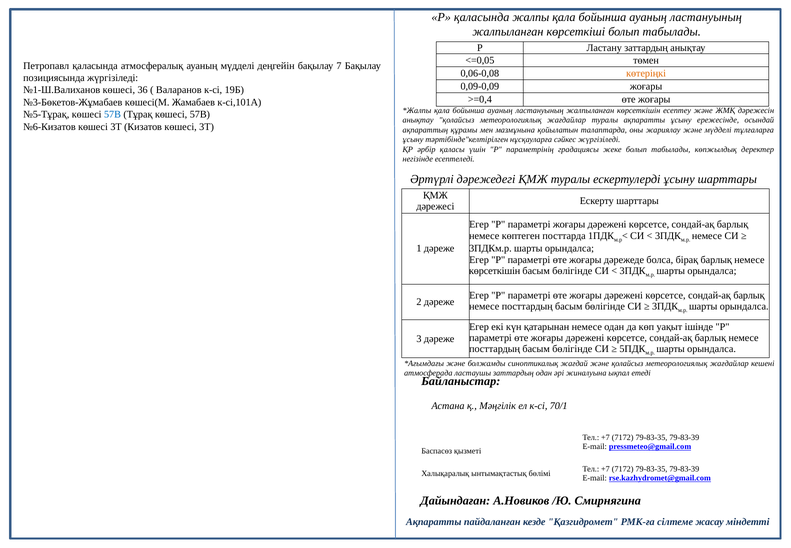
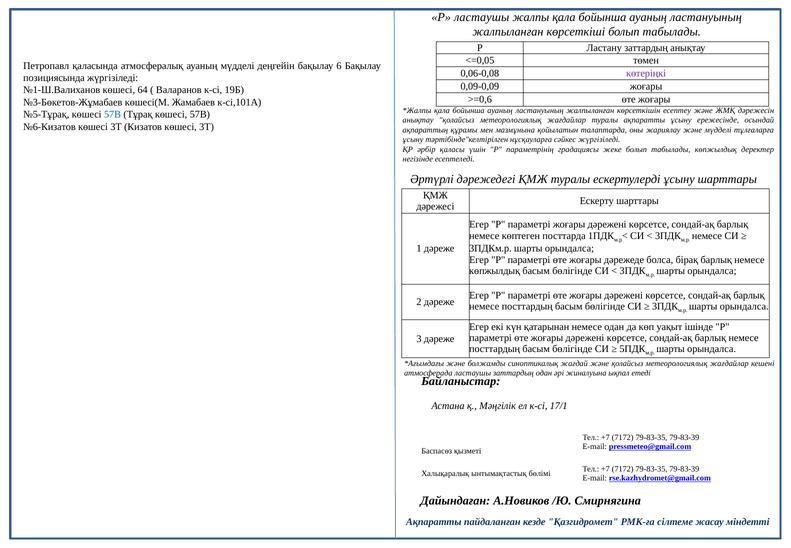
Р қаласында: қаласында -> ластаушы (482, 17)
7: 7 -> 6 (339, 66)
көтеріңкі colour: orange -> purple (646, 73)
36: 36 -> 64 (143, 90)
>=0,4: >=0,4 -> >=0,6 (480, 99)
көрсеткішін: көрсеткішін -> көпжылдық (495, 271)
70/1: 70/1 -> 17/1 (559, 406)
